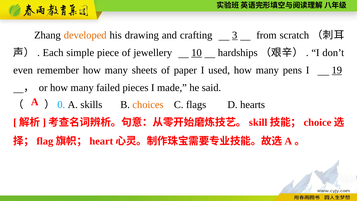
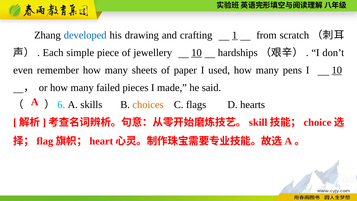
developed colour: orange -> blue (85, 35)
3: 3 -> 1 (235, 35)
I 19: 19 -> 10 (337, 70)
0: 0 -> 6 (61, 105)
